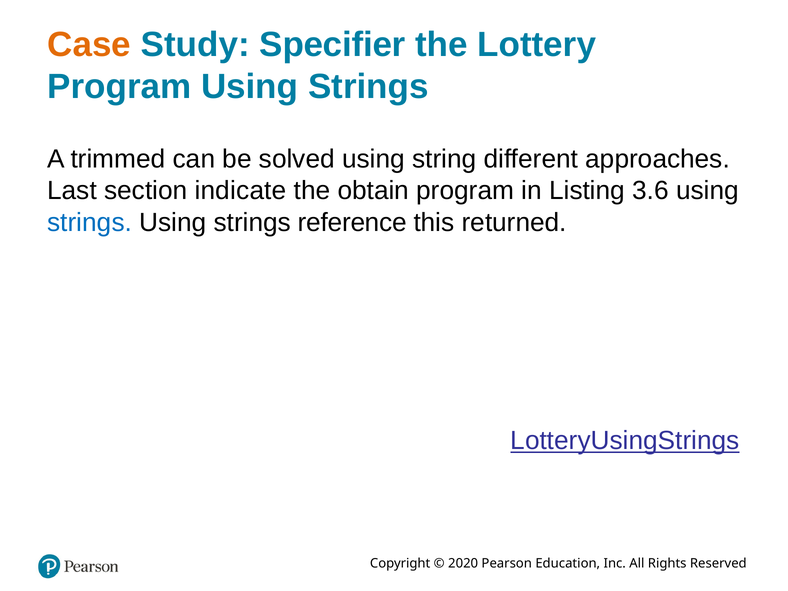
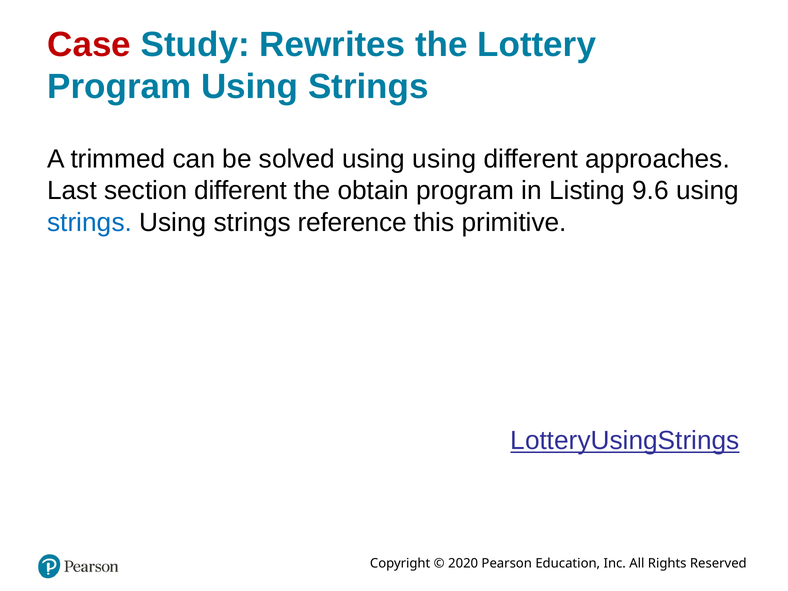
Case colour: orange -> red (89, 45)
Specifier: Specifier -> Rewrites (332, 45)
using string: string -> using (444, 159)
section indicate: indicate -> different (241, 191)
3.6: 3.6 -> 9.6 (651, 191)
returned: returned -> primitive (514, 222)
